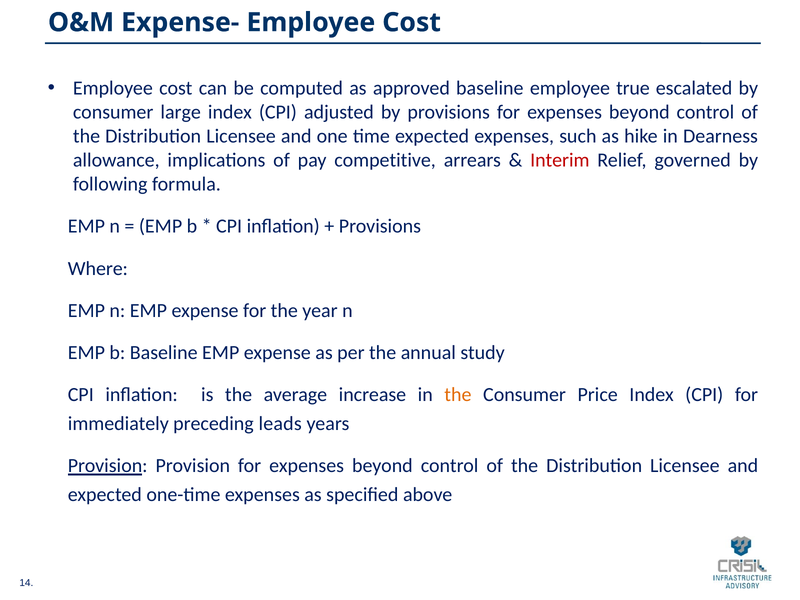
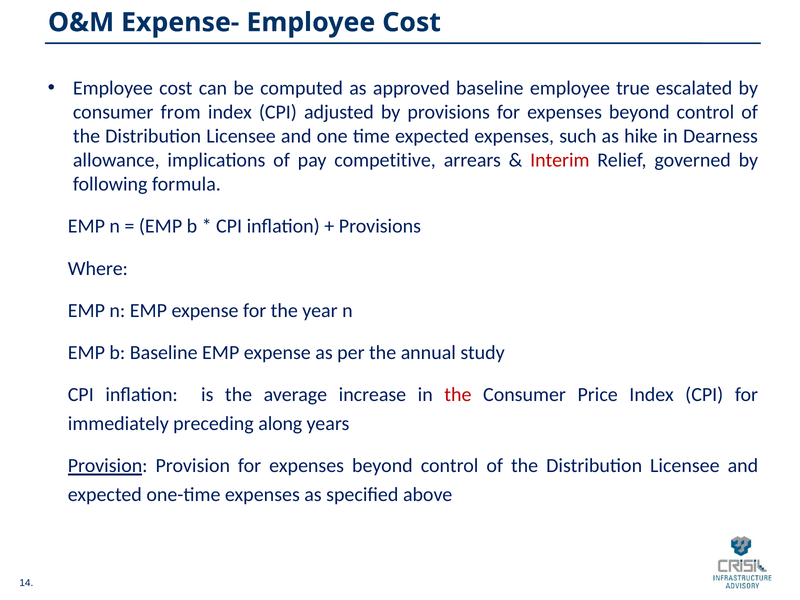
large: large -> from (181, 112)
the colour: orange -> red (458, 395)
leads: leads -> along (280, 424)
